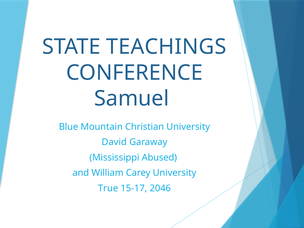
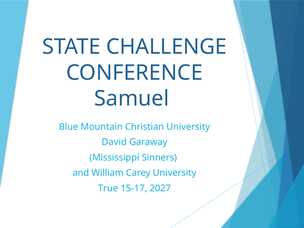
TEACHINGS: TEACHINGS -> CHALLENGE (166, 47)
Abused: Abused -> Sinners (159, 158)
2046: 2046 -> 2027 (160, 188)
